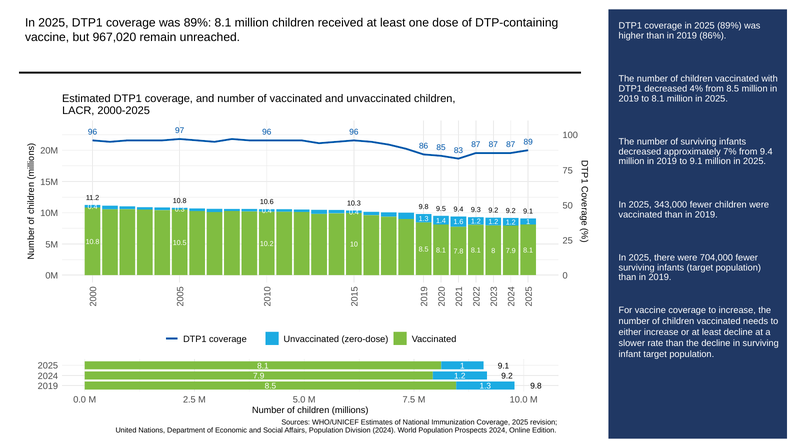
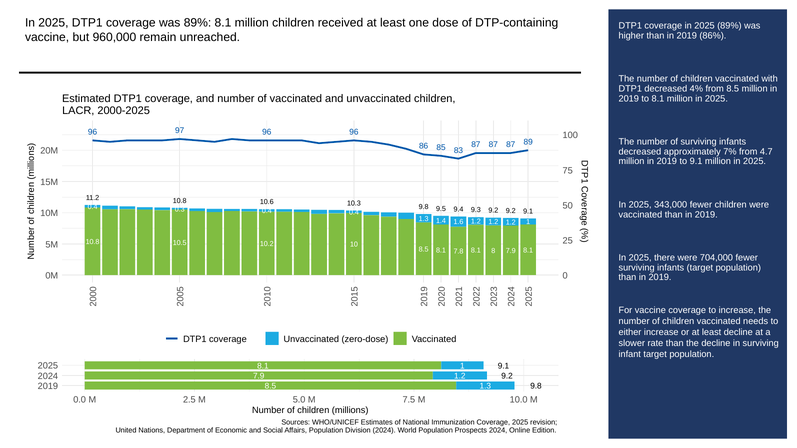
967,020: 967,020 -> 960,000 (114, 37)
from 9.4: 9.4 -> 4.7 (766, 152)
